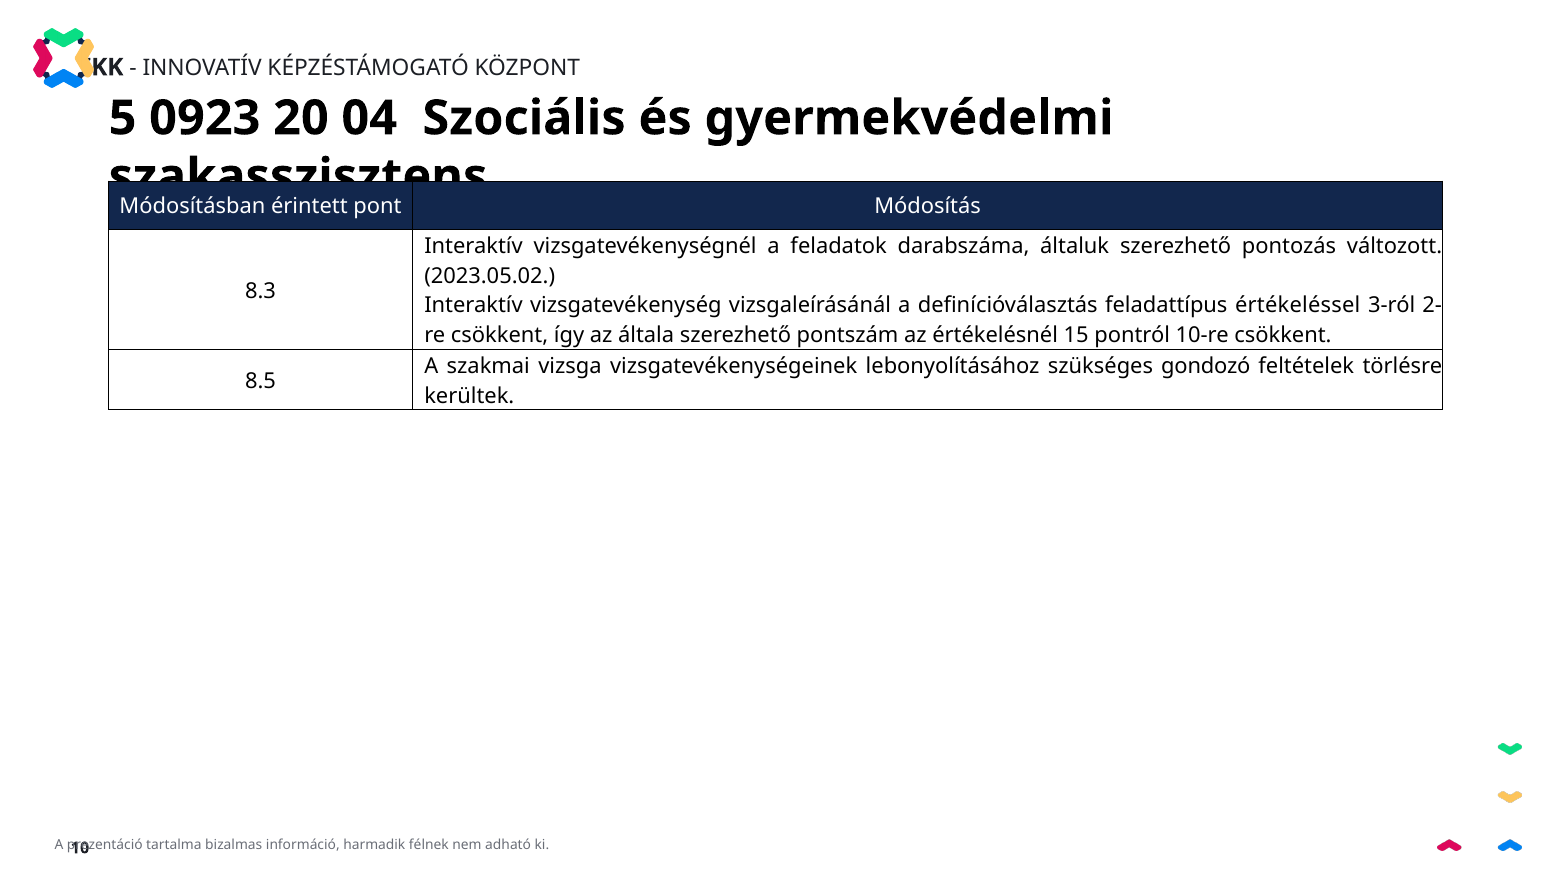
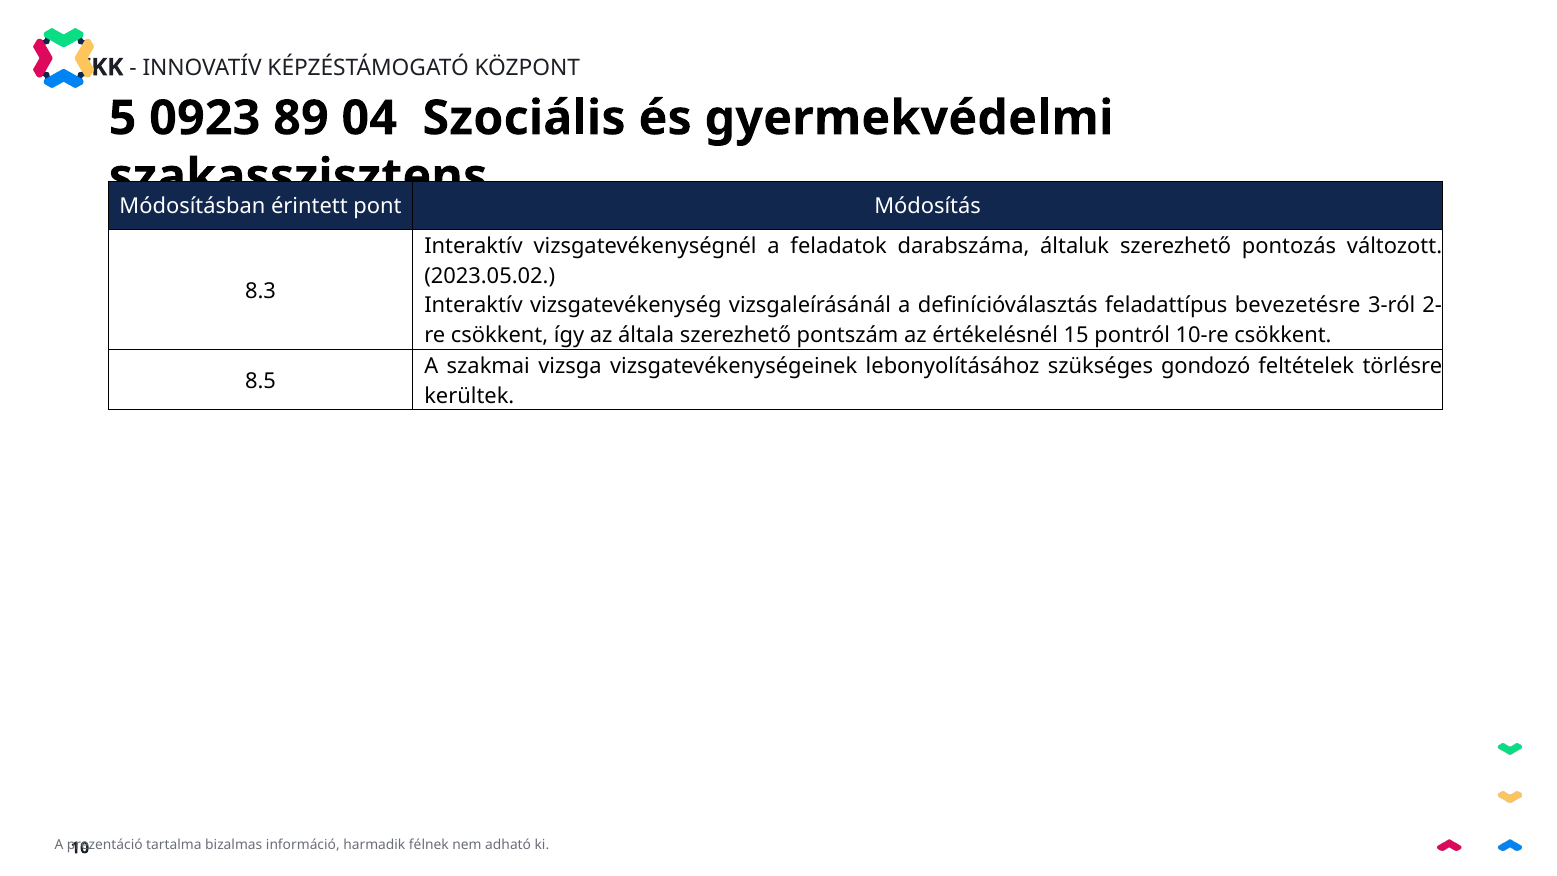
20: 20 -> 89 (301, 118)
értékeléssel: értékeléssel -> bevezetésre (1298, 306)
